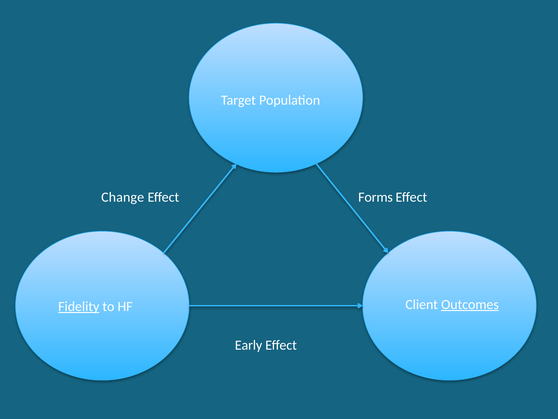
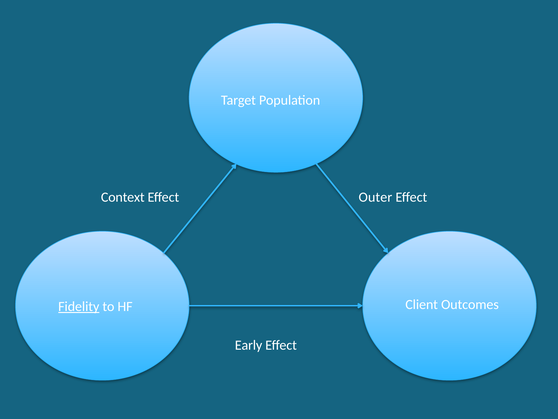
Change: Change -> Context (123, 197)
Forms: Forms -> Outer (375, 197)
Outcomes underline: present -> none (470, 304)
